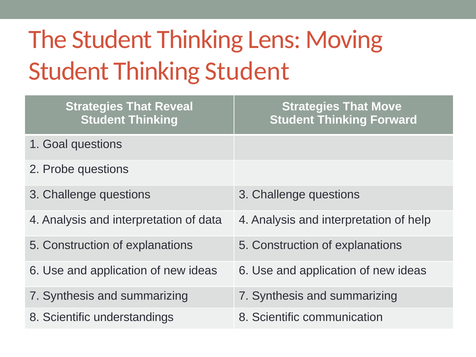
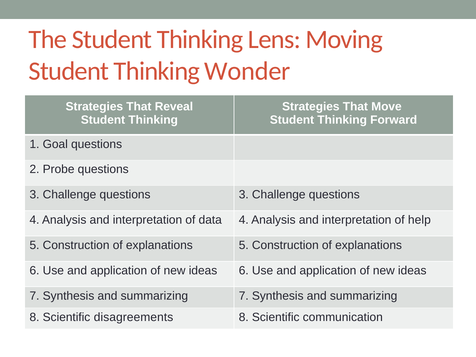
Thinking Student: Student -> Wonder (247, 71)
understandings: understandings -> disagreements (134, 317)
